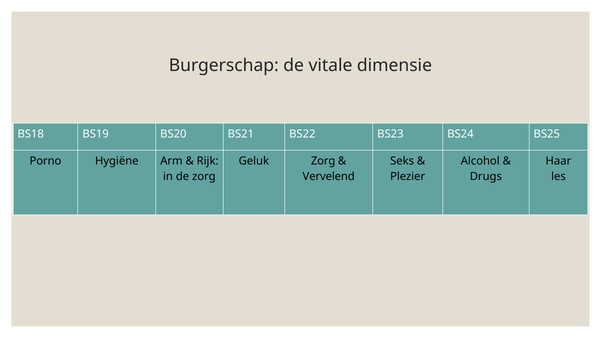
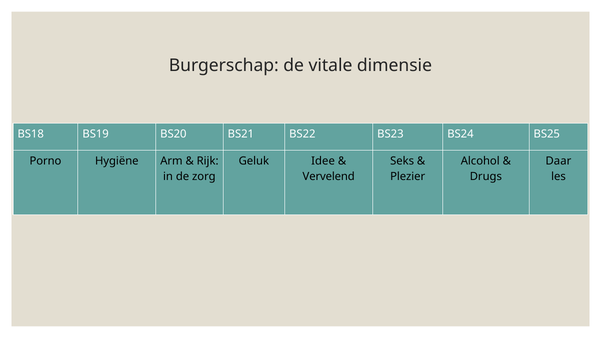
Geluk Zorg: Zorg -> Idee (323, 161)
Haar: Haar -> Daar (558, 161)
